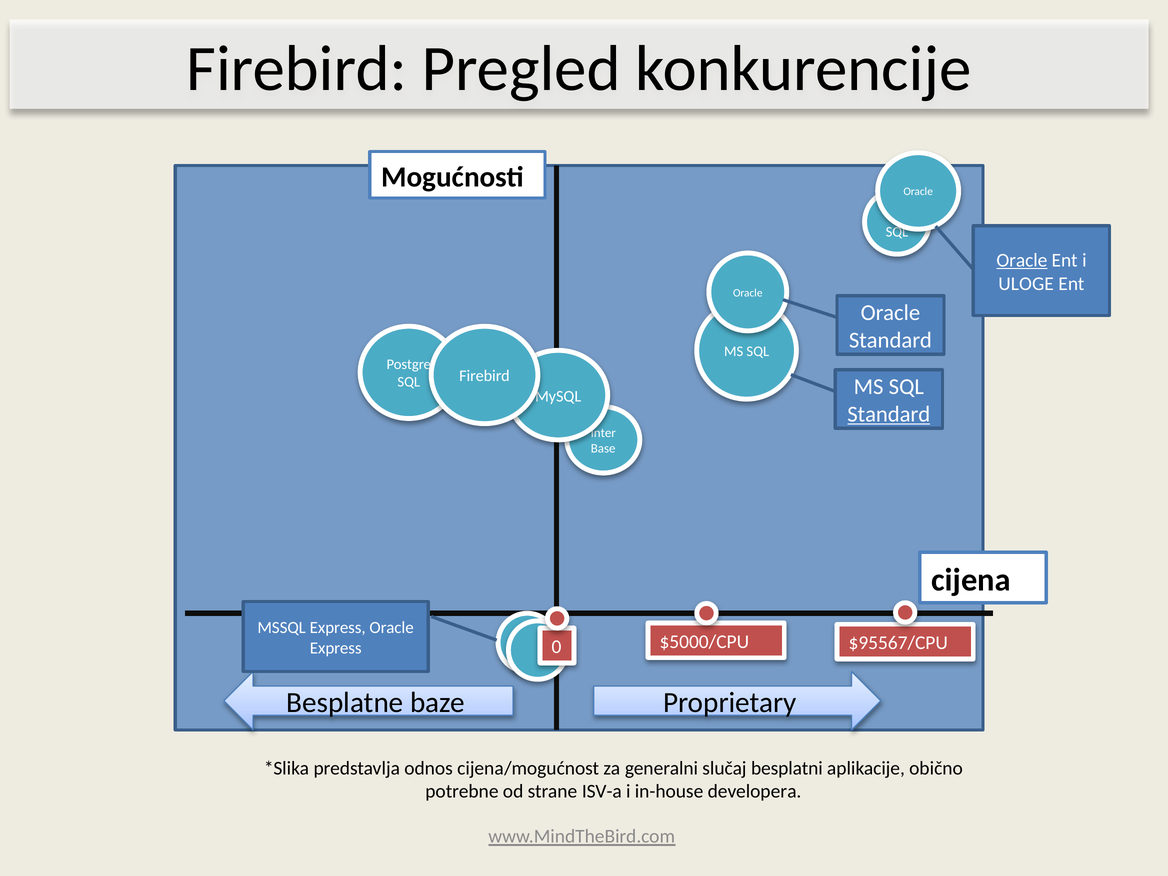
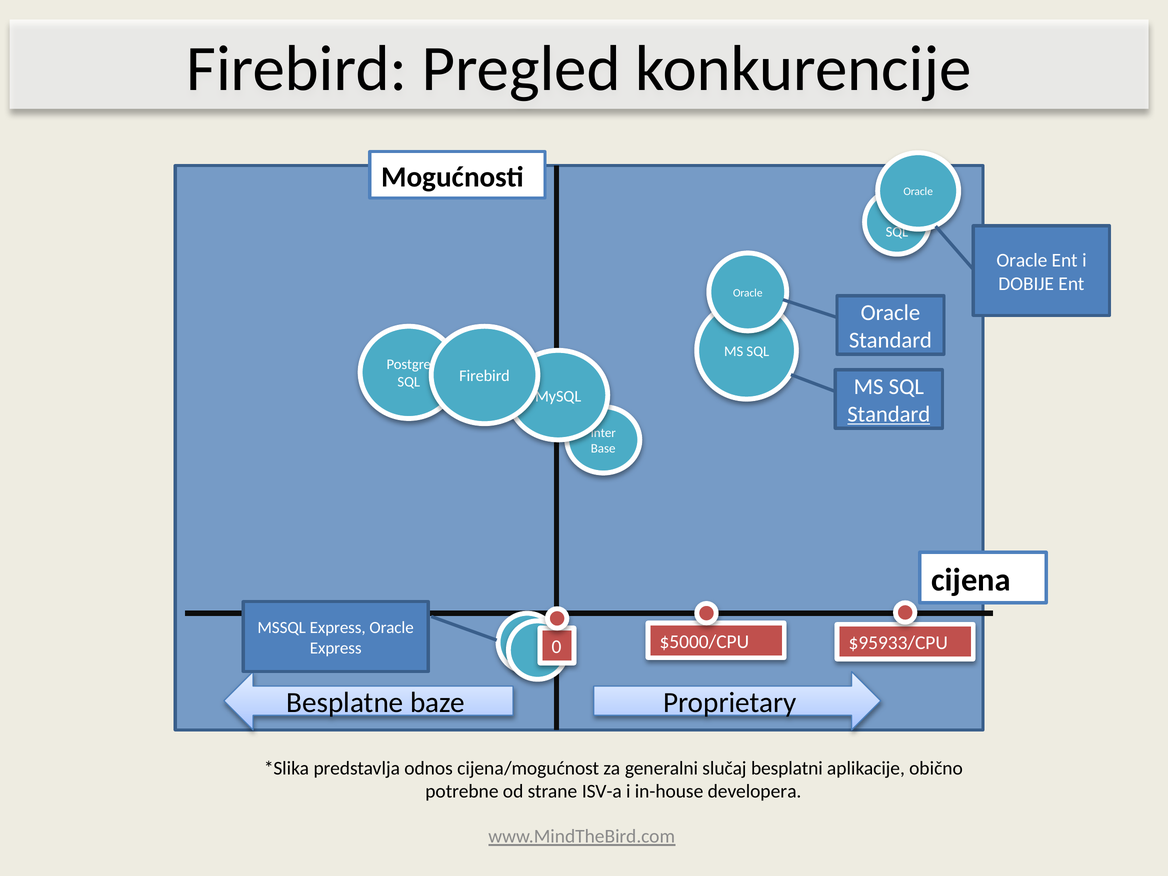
Oracle underline: present -> none (1022, 260)
ULOGE: ULOGE -> DOBIJE (1026, 284)
$95567/CPU: $95567/CPU -> $95933/CPU (898, 643)
